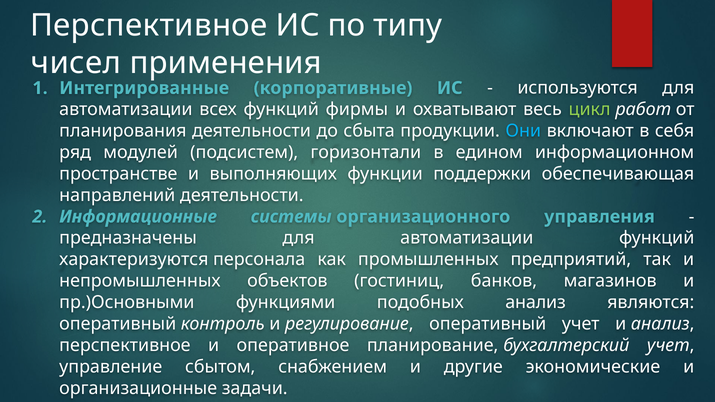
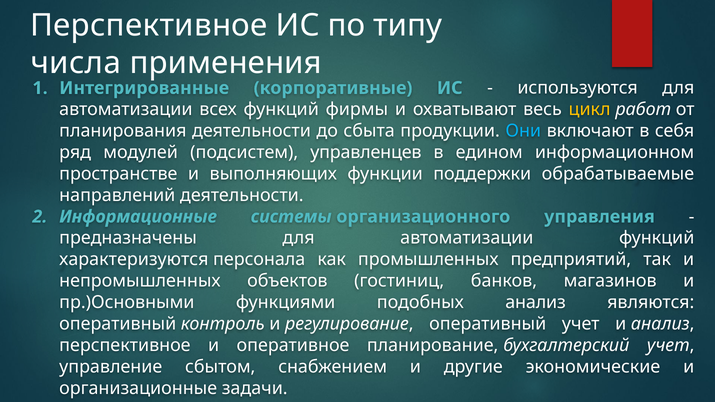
чисел: чисел -> числа (76, 63)
цикл colour: light green -> yellow (590, 109)
горизонтали: горизонтали -> управленцев (366, 152)
обеспечивающая: обеспечивающая -> обрабатываемые (618, 174)
